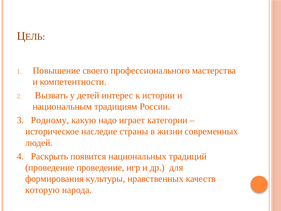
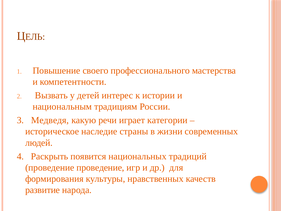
Родному: Родному -> Медведя (50, 120)
надо: надо -> речи (108, 120)
которую: которую -> развитие (43, 190)
